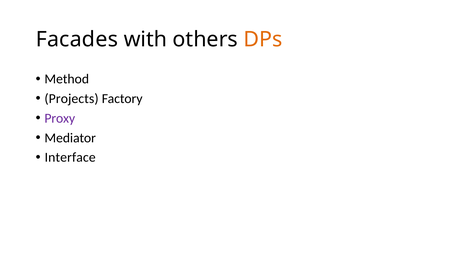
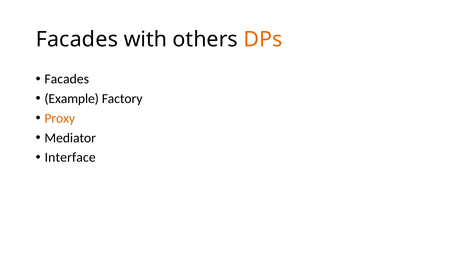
Method: Method -> Facades (67, 79)
Projects: Projects -> Example (72, 99)
Proxy colour: purple -> orange (60, 118)
